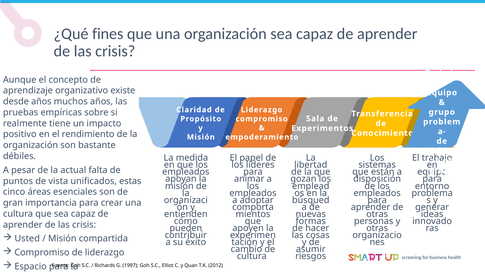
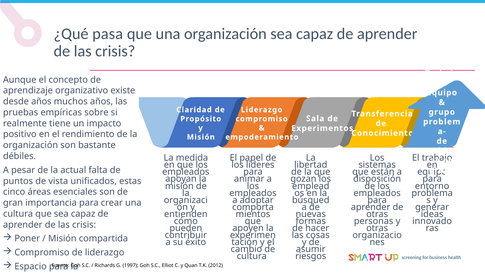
fines: fines -> pasa (108, 34)
Usted: Usted -> Poner (27, 238)
